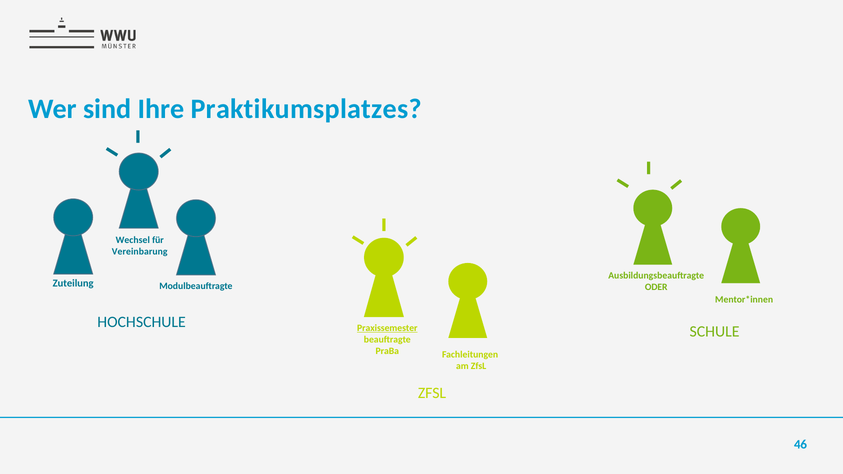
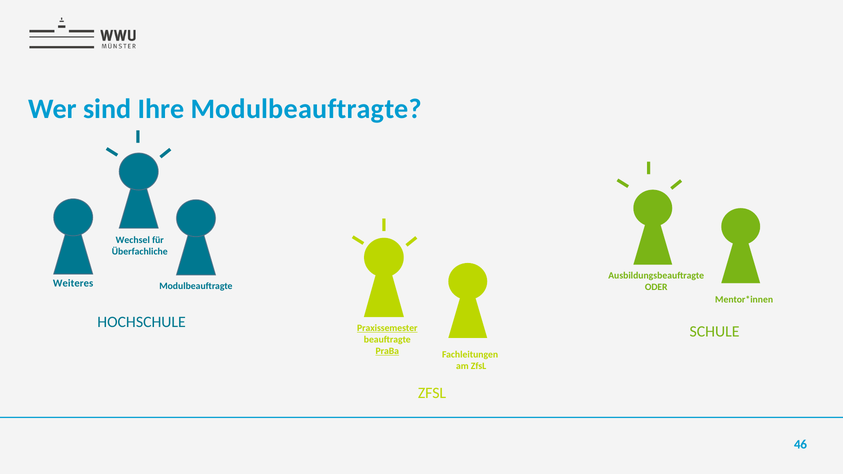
Ihre Praktikumsplatzes: Praktikumsplatzes -> Modulbeauftragte (306, 109)
Vereinbarung: Vereinbarung -> Überfachliche (140, 252)
Zuteilung: Zuteilung -> Weiteres (73, 283)
PraBa underline: none -> present (387, 351)
